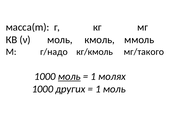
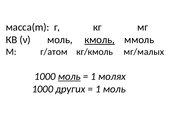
кмоль underline: none -> present (100, 40)
г/надо: г/надо -> г/атом (54, 52)
мг/такого: мг/такого -> мг/малых (144, 52)
